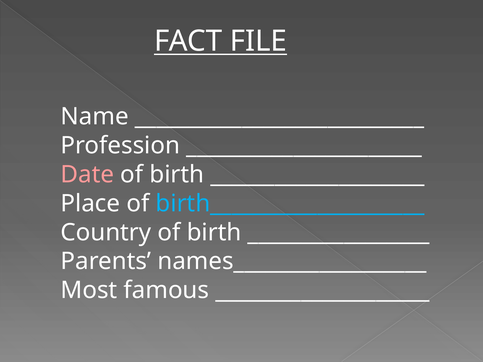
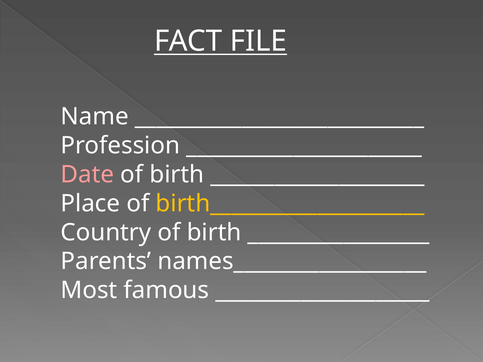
birth____________________ colour: light blue -> yellow (290, 204)
